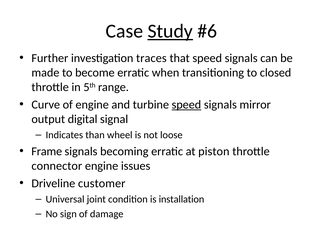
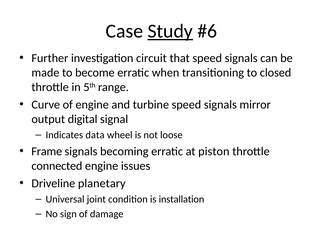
traces: traces -> circuit (151, 58)
speed underline: present -> none (186, 105)
than: than -> data (95, 135)
connector: connector -> connected (57, 166)
customer: customer -> planetary (102, 184)
